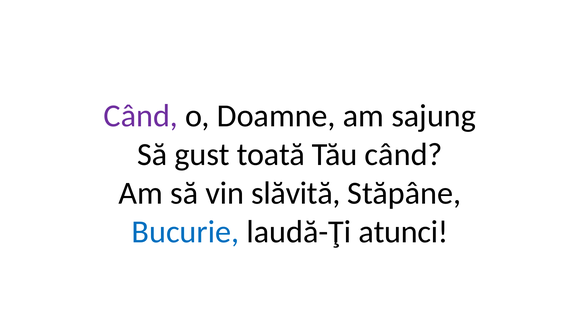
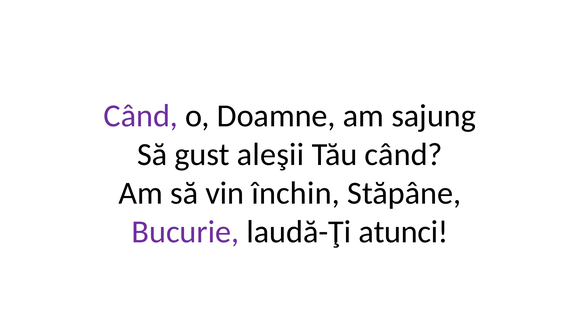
toată: toată -> aleşii (271, 155)
slăvită: slăvită -> închin (296, 193)
Bucurie colour: blue -> purple (185, 232)
